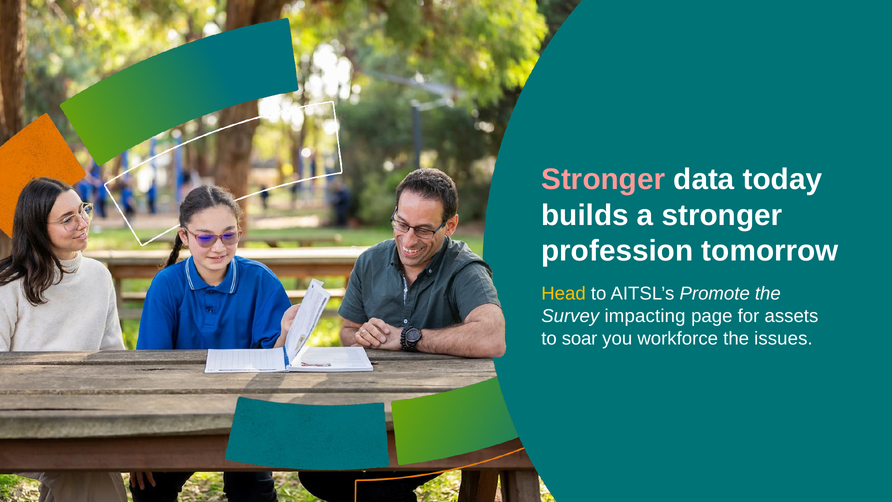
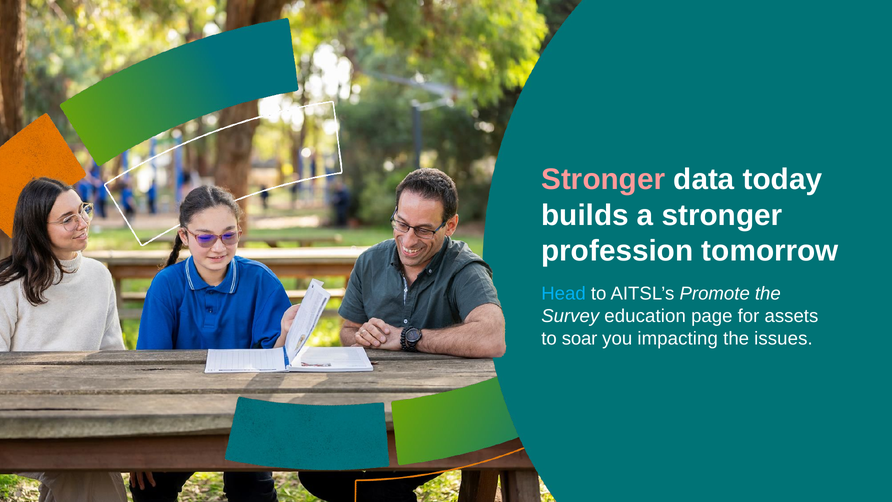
Head colour: yellow -> light blue (564, 294)
impacting: impacting -> education (645, 316)
workforce: workforce -> impacting (678, 338)
